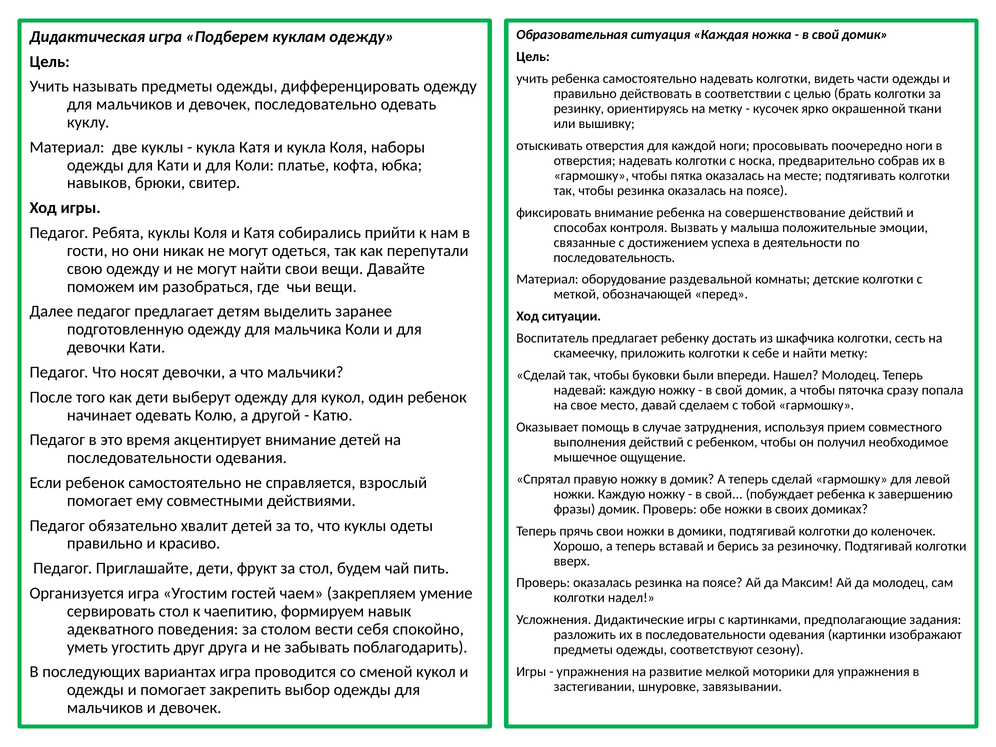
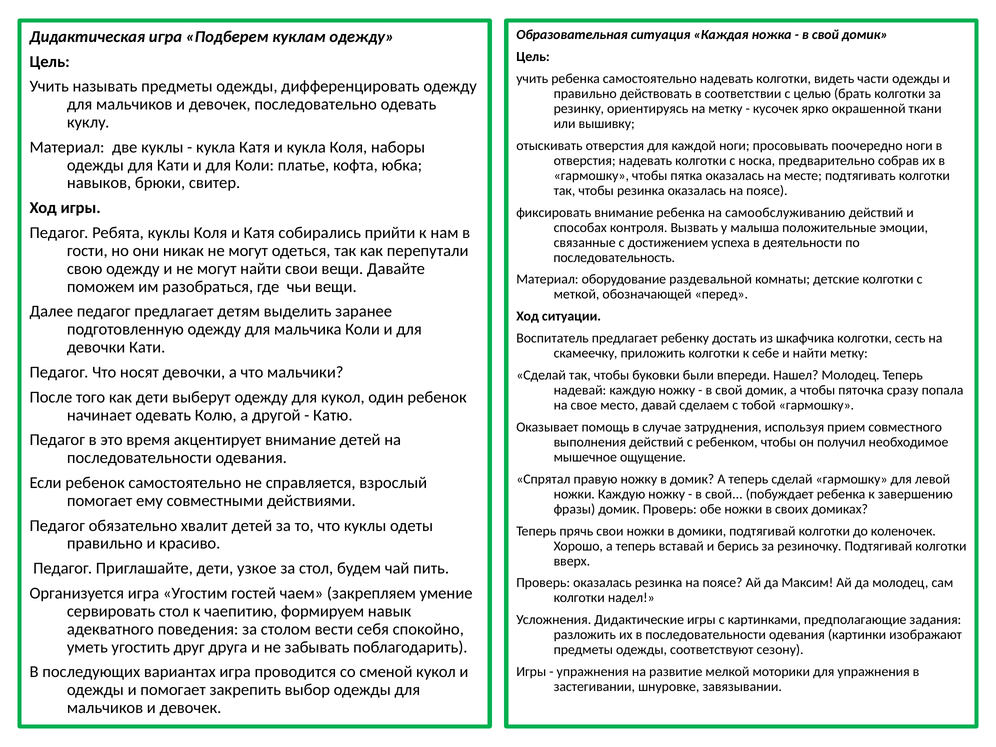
совершенствование: совершенствование -> самообслуживанию (785, 213)
фрукт: фрукт -> узкое (257, 568)
